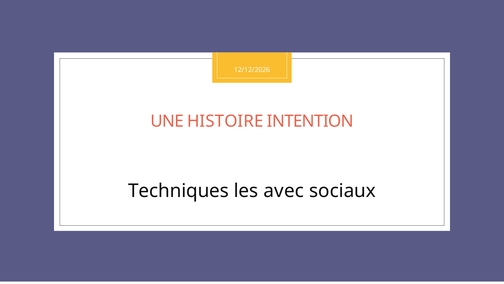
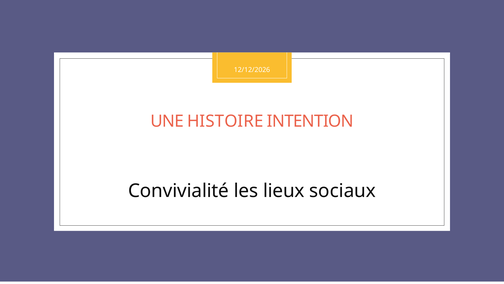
Techniques: Techniques -> Convivialité (179, 191)
avec: avec -> lieux (284, 191)
